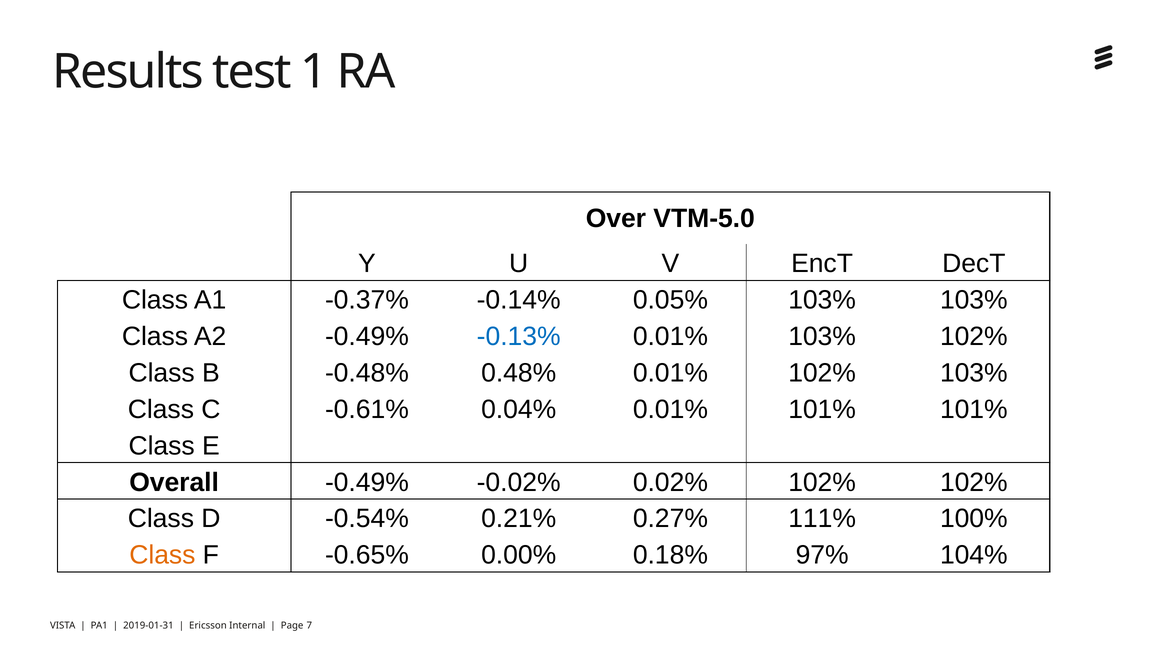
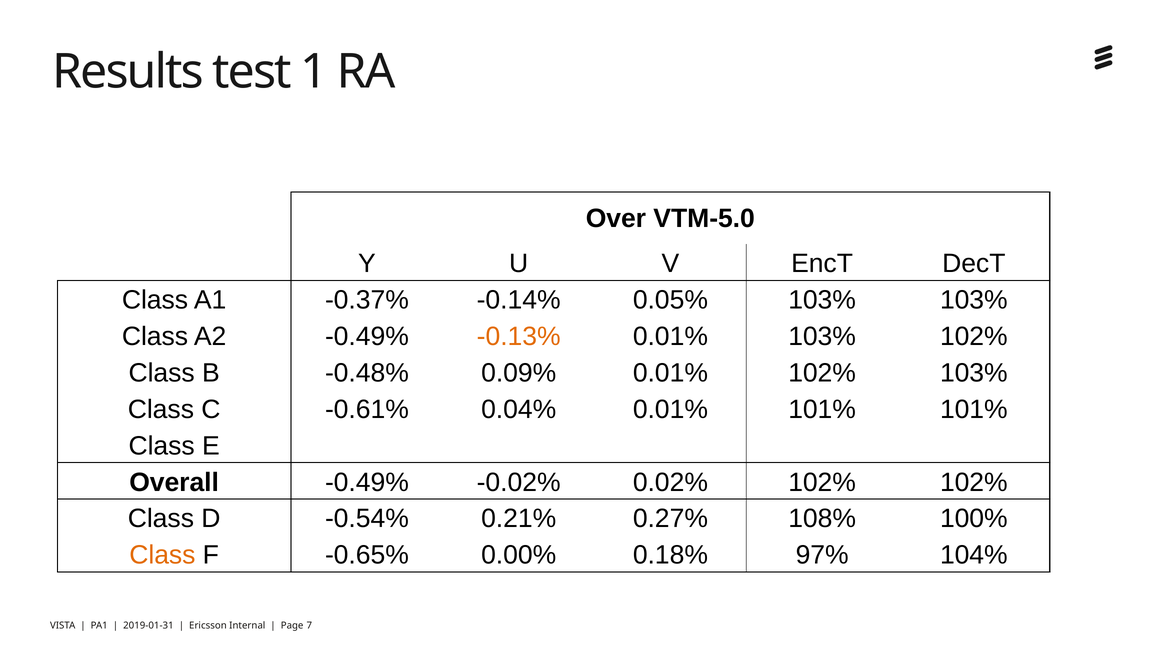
-0.13% colour: blue -> orange (519, 337)
0.48%: 0.48% -> 0.09% (519, 373)
111%: 111% -> 108% (822, 519)
